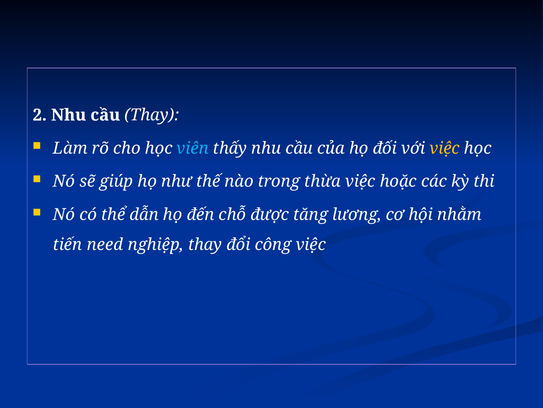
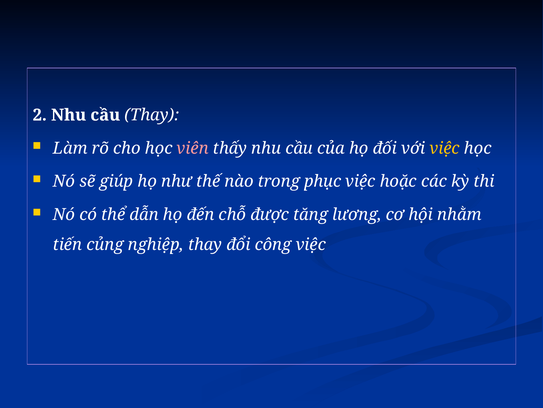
viên colour: light blue -> pink (193, 148)
thừa: thừa -> phục (323, 181)
need: need -> củng (105, 244)
